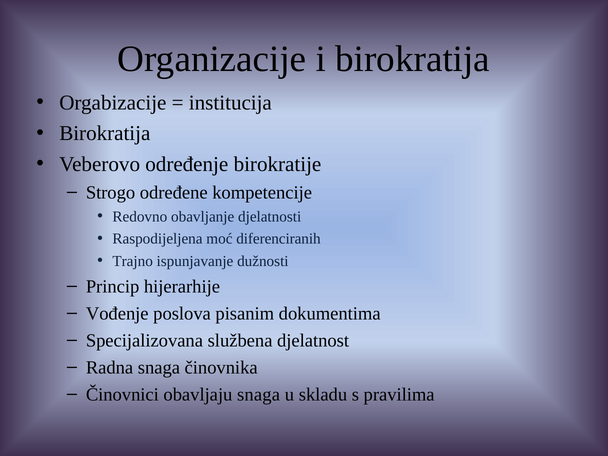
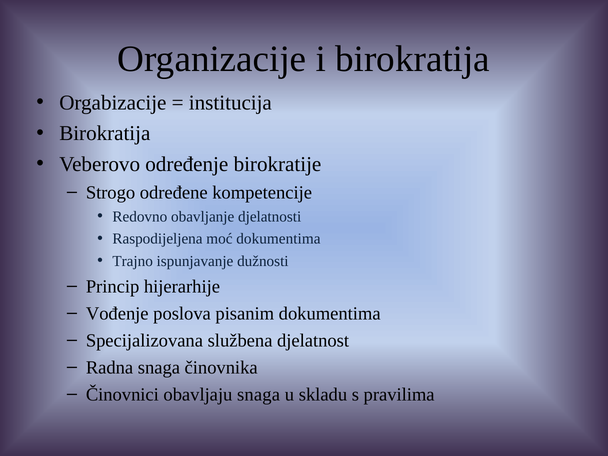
moć diferenciranih: diferenciranih -> dokumentima (278, 239)
